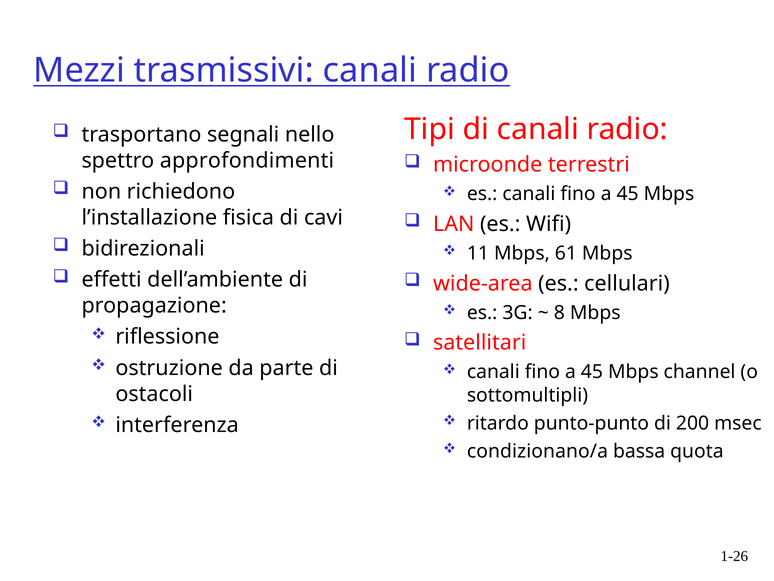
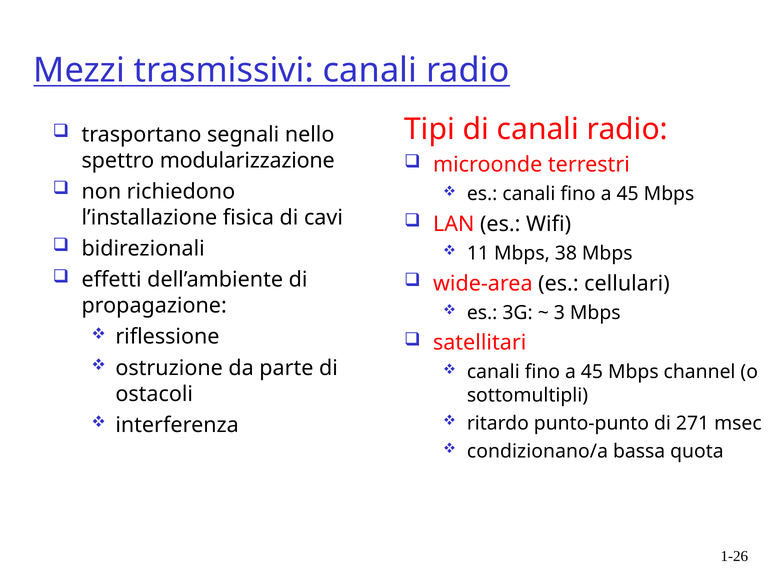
approfondimenti: approfondimenti -> modularizzazione (247, 160)
61: 61 -> 38 (566, 253)
8: 8 -> 3 (559, 312)
200: 200 -> 271 (693, 423)
